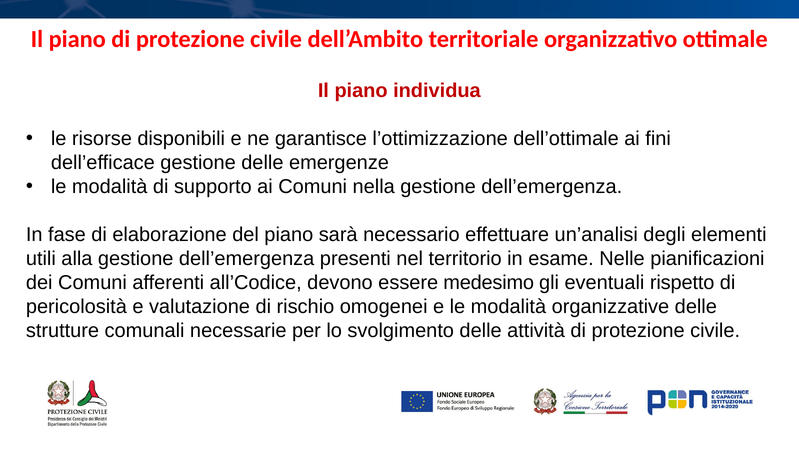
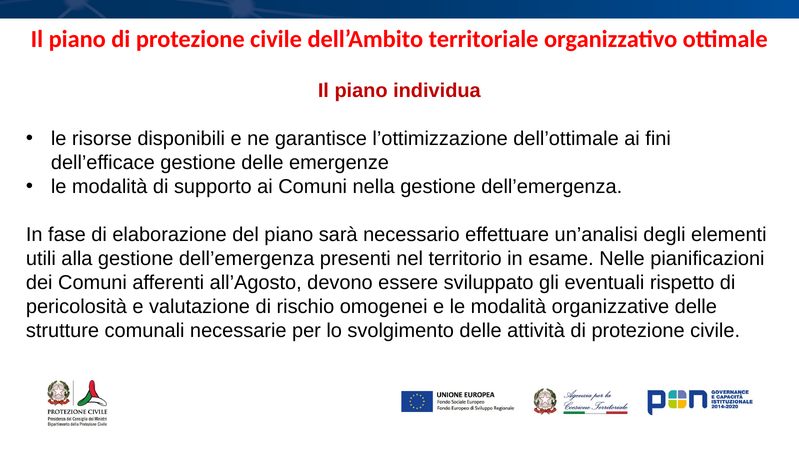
all’Codice: all’Codice -> all’Agosto (256, 282)
medesimo: medesimo -> sviluppato (489, 282)
